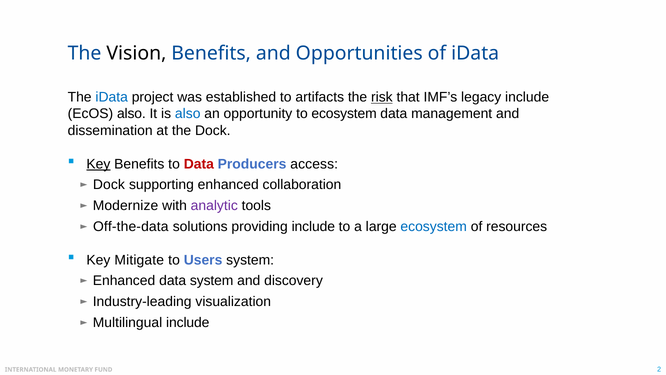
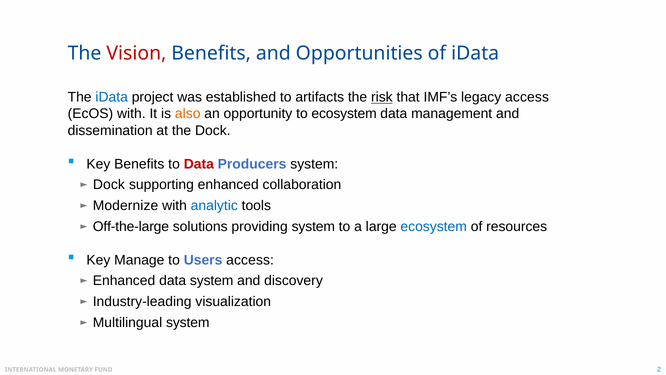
Vision colour: black -> red (136, 53)
legacy include: include -> access (527, 97)
EcOS also: also -> with (131, 114)
also colour: blue -> orange (188, 114)
Key underline: present -> none (98, 164)
Producers access: access -> system (314, 164)
analytic colour: purple -> blue (214, 205)
Off-the-data: Off-the-data -> Off-the-large (131, 226)
providing include: include -> system (313, 226)
Mitigate: Mitigate -> Manage (139, 260)
Users system: system -> access (250, 260)
Multilingual include: include -> system (188, 322)
